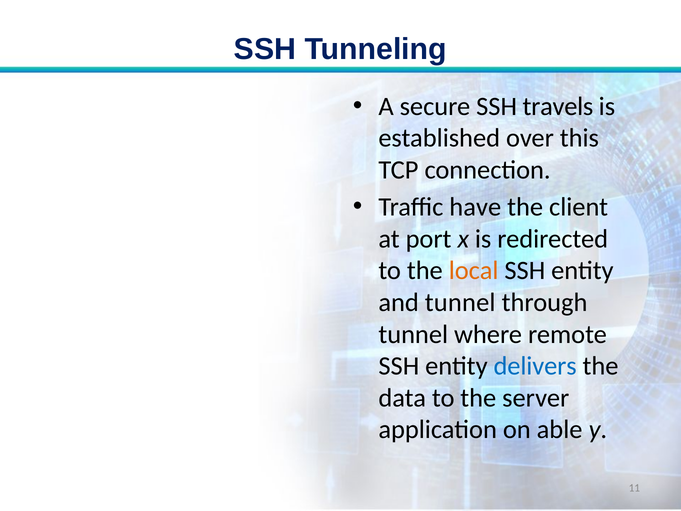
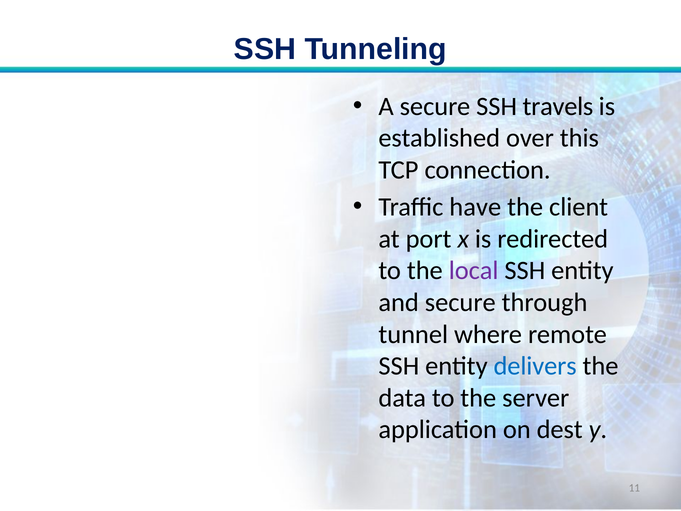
local colour: orange -> purple (474, 271)
and tunnel: tunnel -> secure (460, 302)
able: able -> dest (560, 430)
